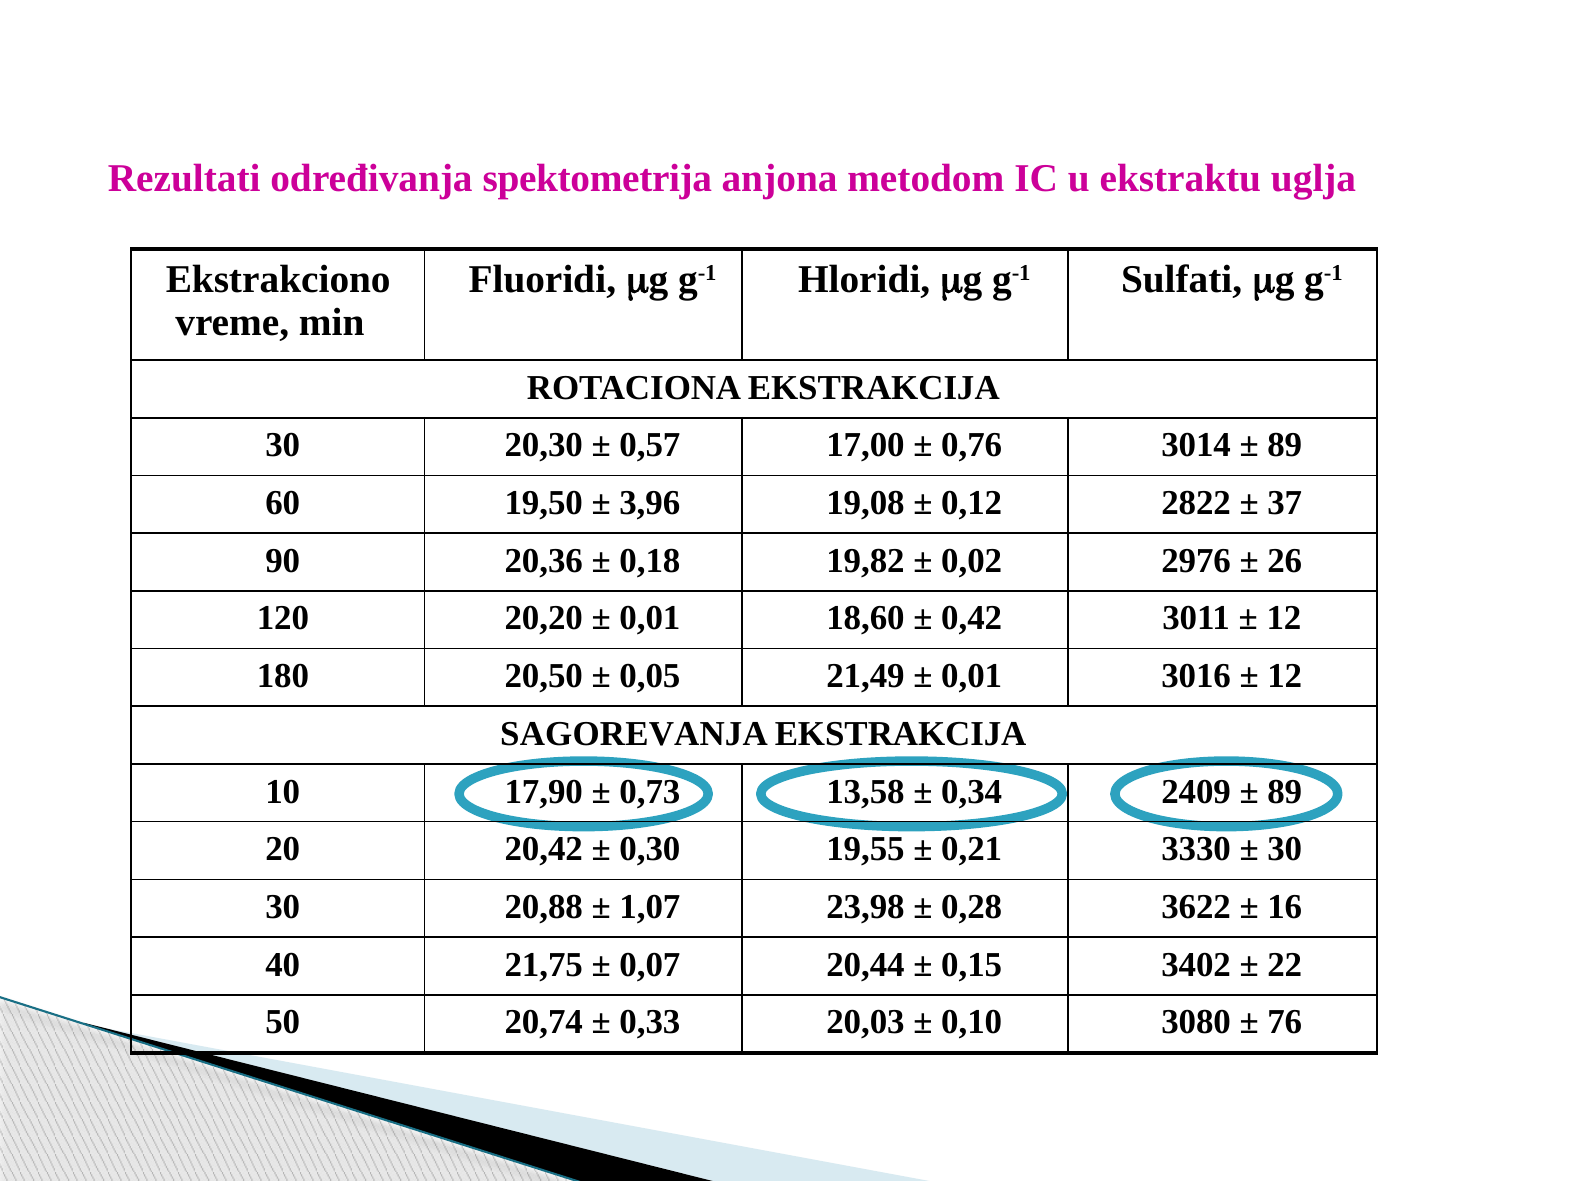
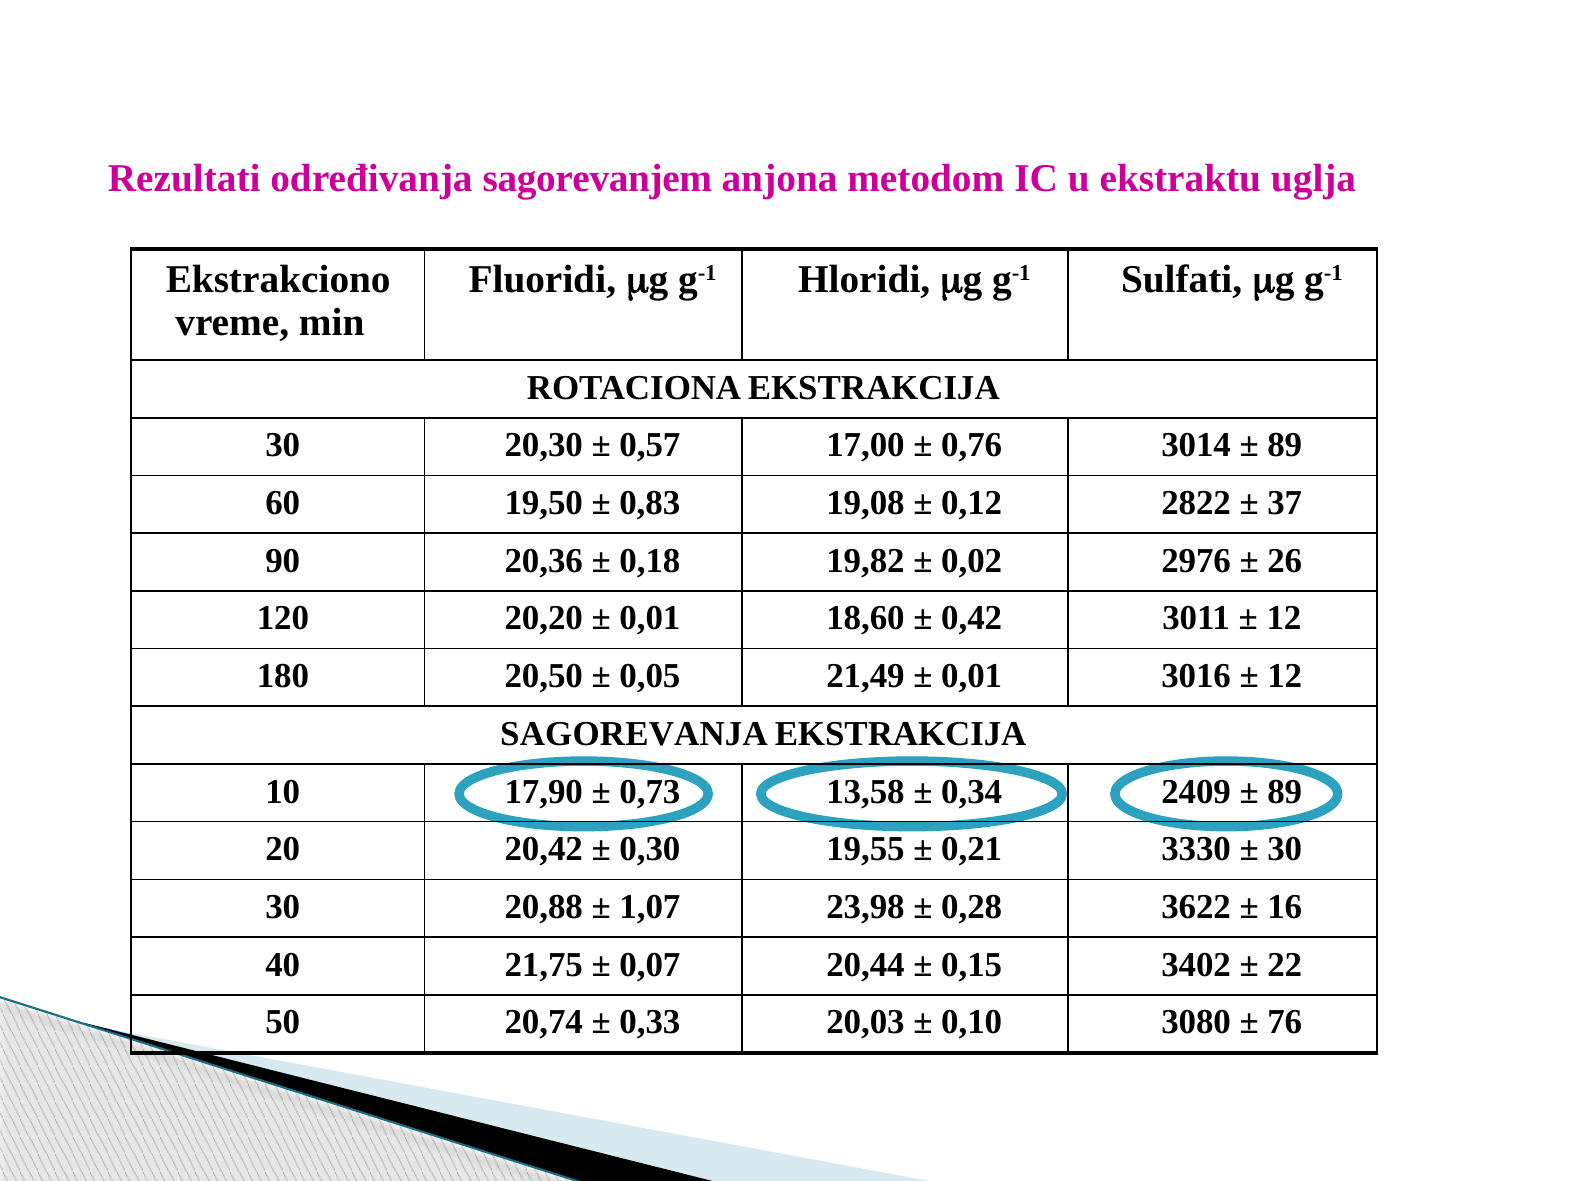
spektometrija: spektometrija -> sagorevanjem (597, 179)
3,96: 3,96 -> 0,83 (650, 503)
